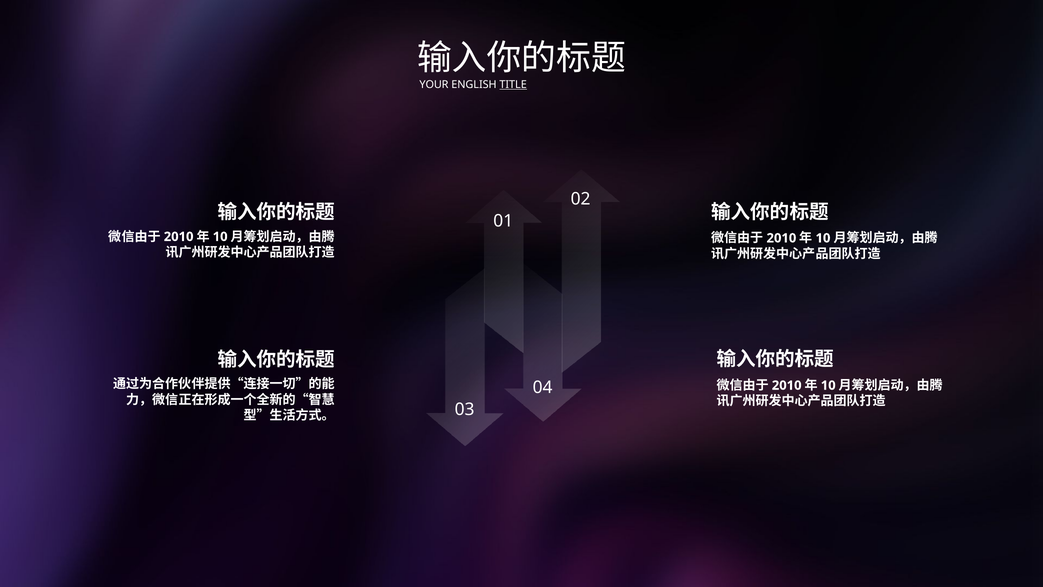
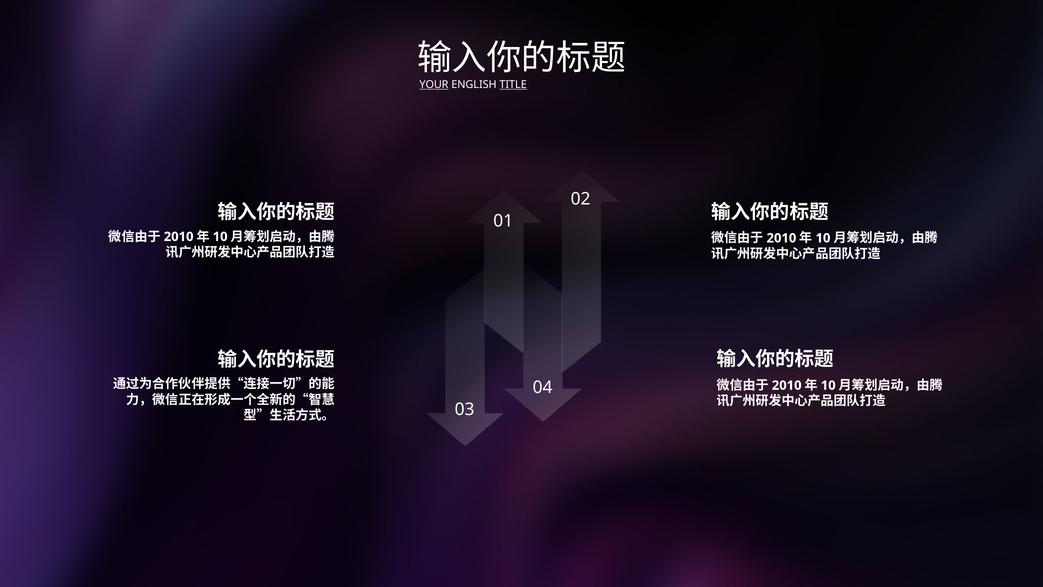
YOUR underline: none -> present (434, 84)
